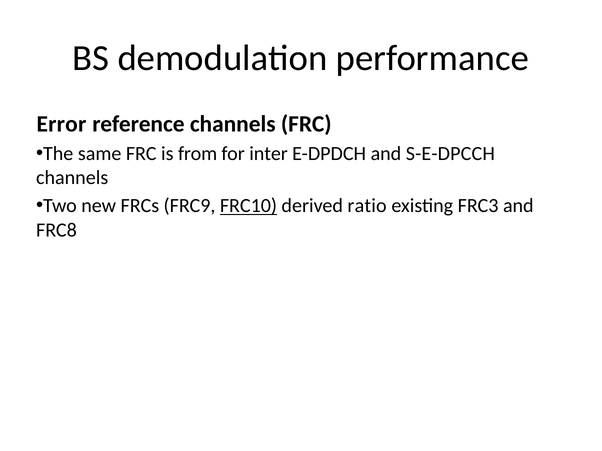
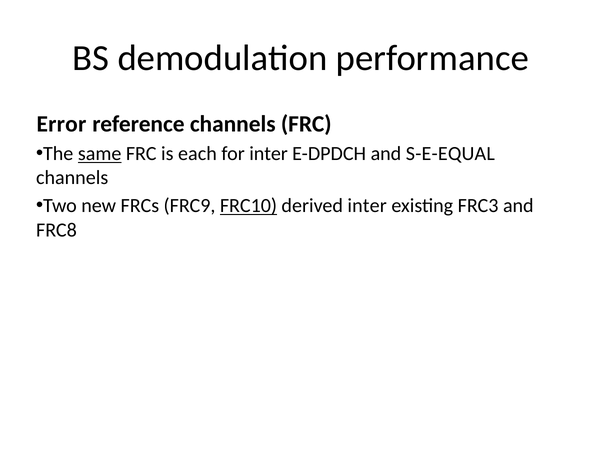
same underline: none -> present (100, 154)
from: from -> each (197, 154)
S-E-DPCCH: S-E-DPCCH -> S-E-EQUAL (450, 154)
derived ratio: ratio -> inter (367, 206)
